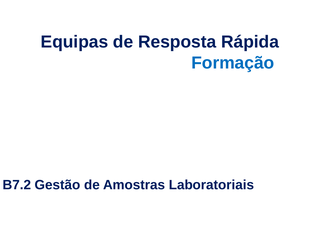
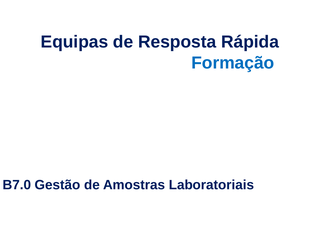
B7.2: B7.2 -> B7.0 (17, 185)
